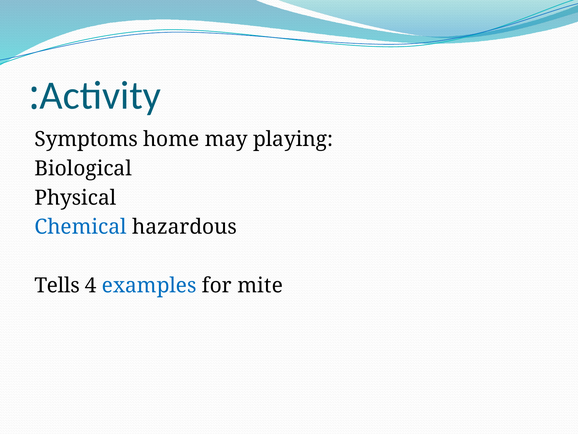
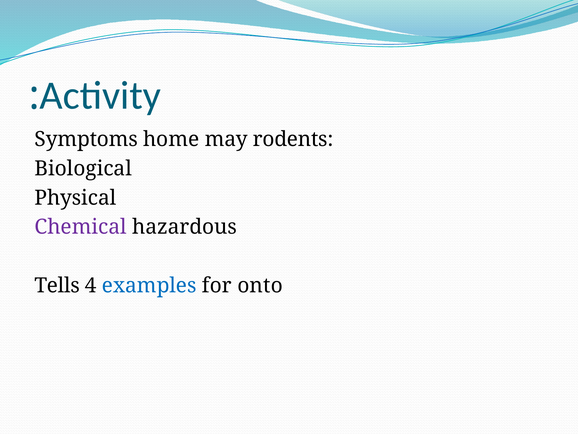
playing: playing -> rodents (293, 139)
Chemical colour: blue -> purple (81, 227)
mite: mite -> onto (260, 285)
